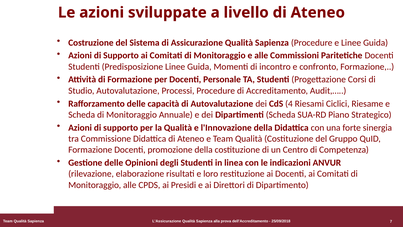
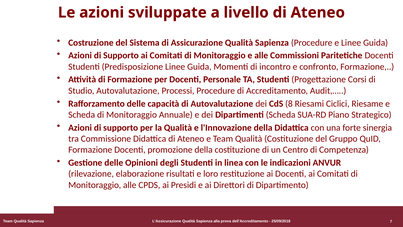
4: 4 -> 8 (289, 104)
